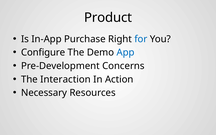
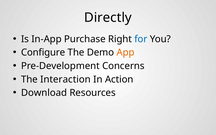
Product: Product -> Directly (108, 18)
App colour: blue -> orange (126, 52)
Necessary: Necessary -> Download (44, 93)
